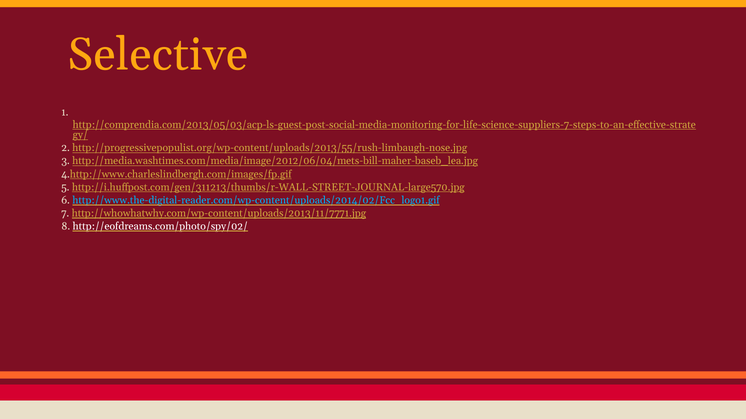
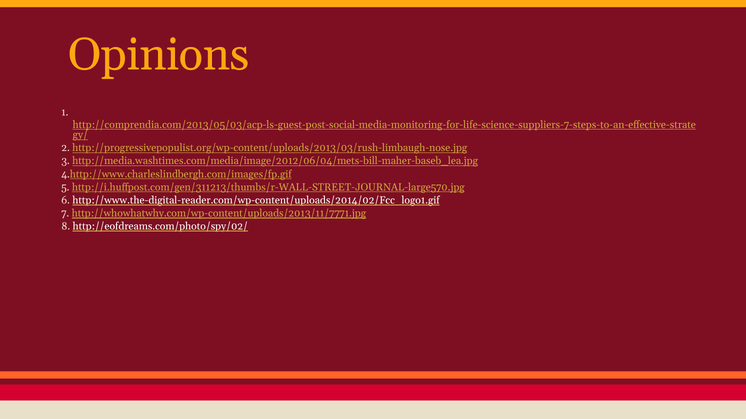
Selective: Selective -> Opinions (158, 55)
http://progressivepopulist.org/wp-content/uploads/2013/55/rush-limbaugh-nose.jpg: http://progressivepopulist.org/wp-content/uploads/2013/55/rush-limbaugh-nose.jpg -> http://progressivepopulist.org/wp-content/uploads/2013/03/rush-limbaugh-nose.jpg (270, 148)
http://www.the-digital-reader.com/wp-content/uploads/2014/02/Fcc_logo1.gif colour: light blue -> white (256, 200)
